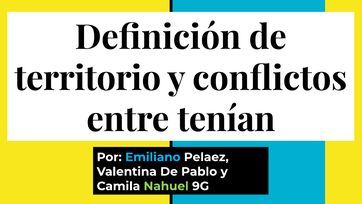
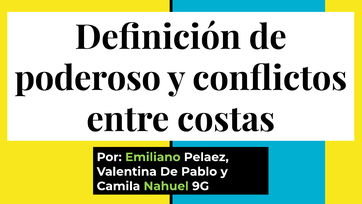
territorio: territorio -> poderoso (88, 79)
tenían: tenían -> costas (226, 120)
Emiliano colour: light blue -> light green (153, 157)
